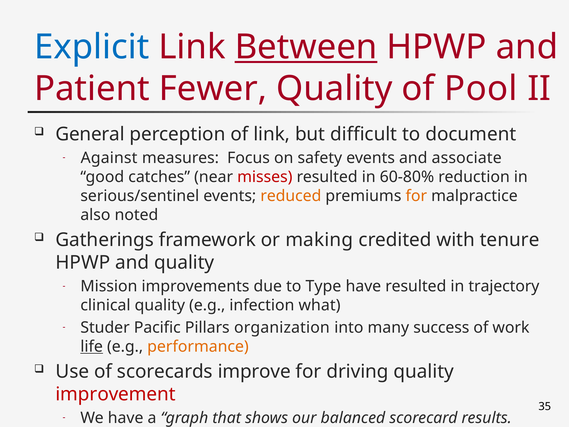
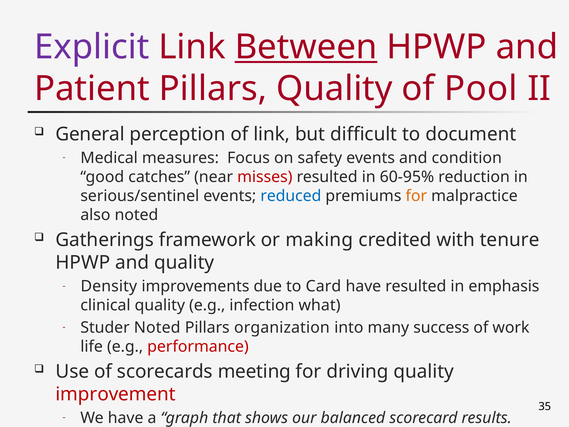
Explicit colour: blue -> purple (92, 47)
Patient Fewer: Fewer -> Pillars (213, 89)
Against: Against -> Medical (109, 158)
associate: associate -> condition (467, 158)
60-80%: 60-80% -> 60-95% (407, 177)
reduced colour: orange -> blue (291, 196)
Mission: Mission -> Density (109, 286)
Type: Type -> Card (323, 286)
in trajectory: trajectory -> emphasis (504, 286)
Studer Pacific: Pacific -> Noted (157, 327)
life underline: present -> none (92, 346)
performance colour: orange -> red (198, 346)
improve: improve -> meeting (254, 371)
